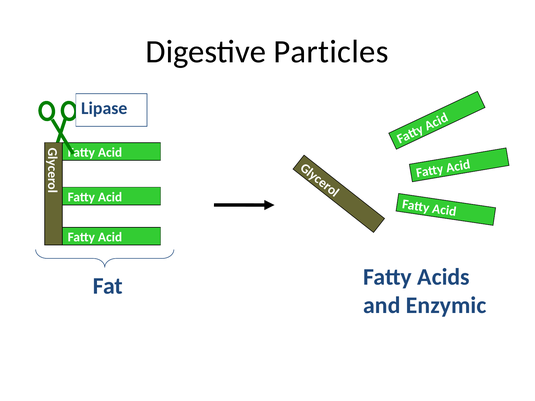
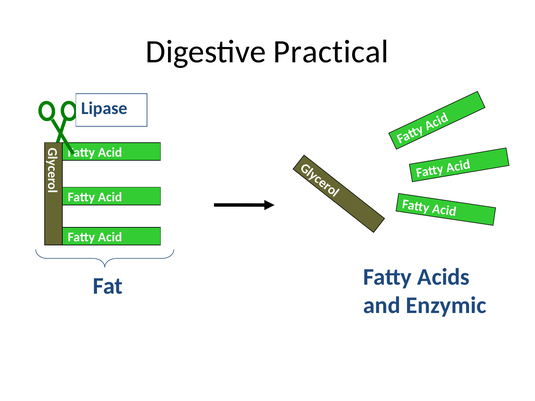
Particles: Particles -> Practical (331, 52)
